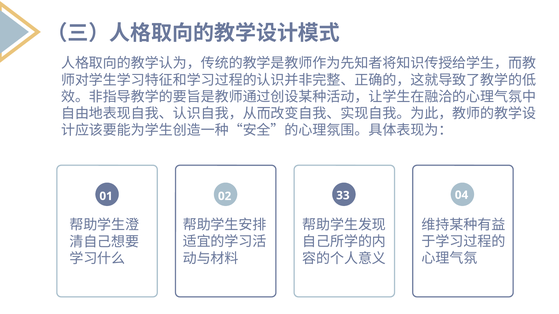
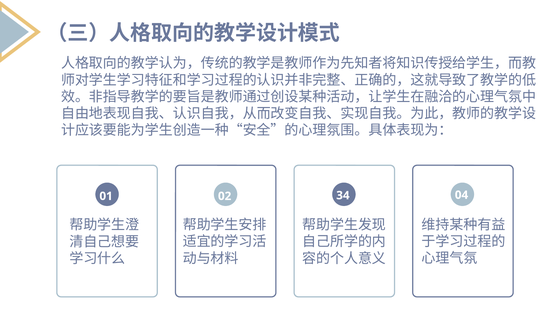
33: 33 -> 34 (343, 196)
